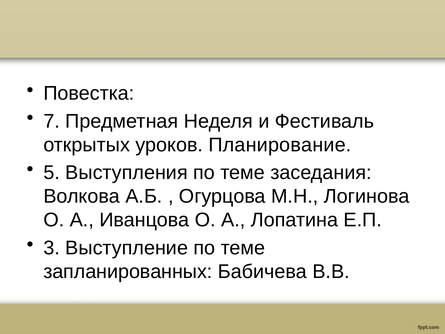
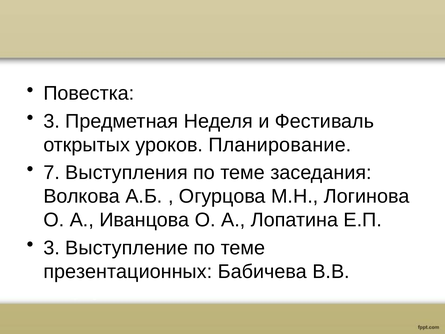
7: 7 -> 3 (52, 121)
5: 5 -> 7 (52, 172)
запланированных: запланированных -> презентационных (128, 271)
